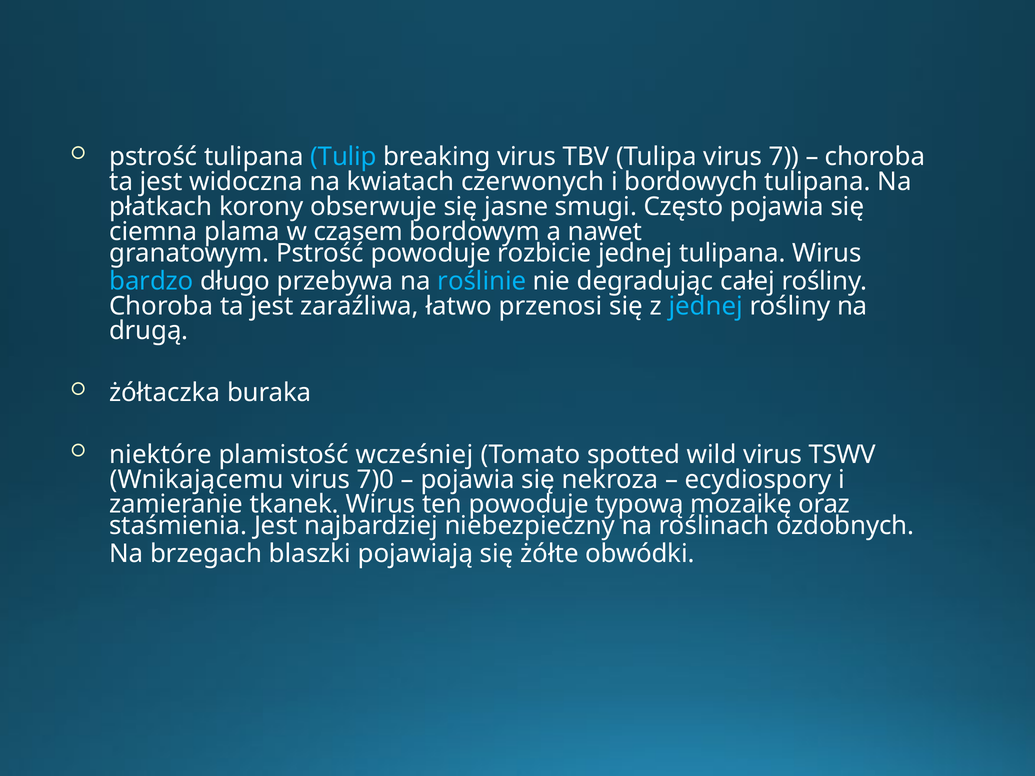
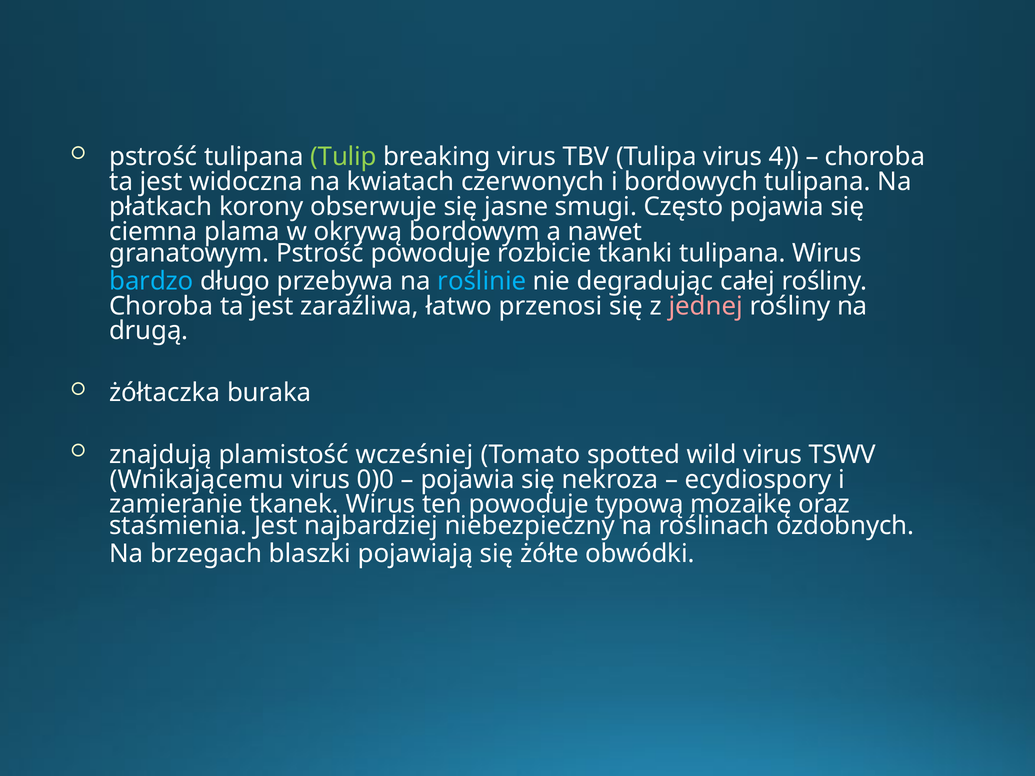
Tulip colour: light blue -> light green (343, 157)
7: 7 -> 4 (784, 157)
czasem: czasem -> okrywą (358, 232)
rozbicie jednej: jednej -> tkanki (635, 253)
jednej colour: light blue -> pink (706, 306)
niektóre: niektóre -> znajdują (161, 455)
7)0: 7)0 -> 0)0 (376, 480)
